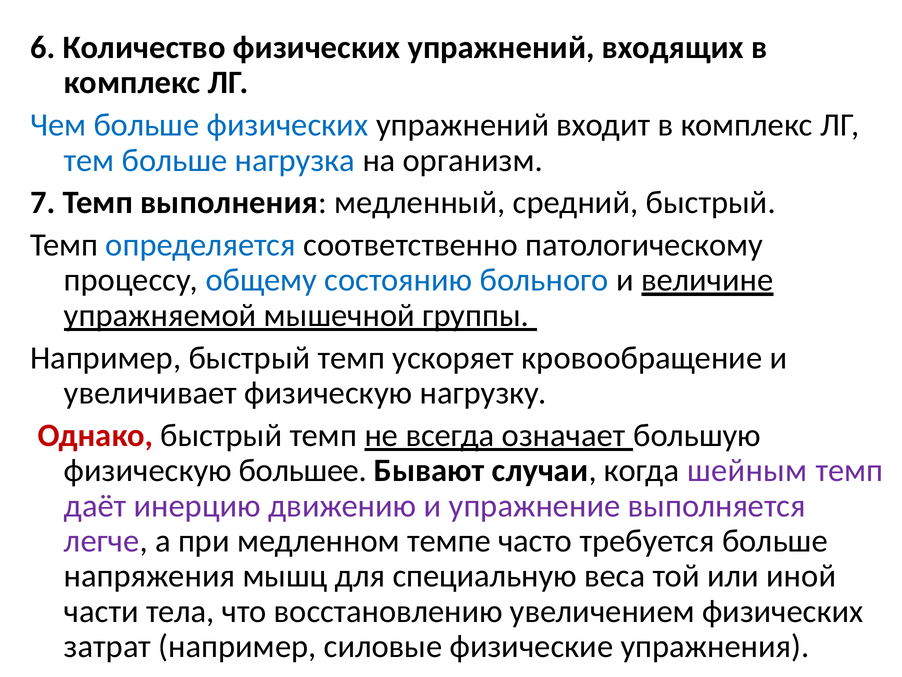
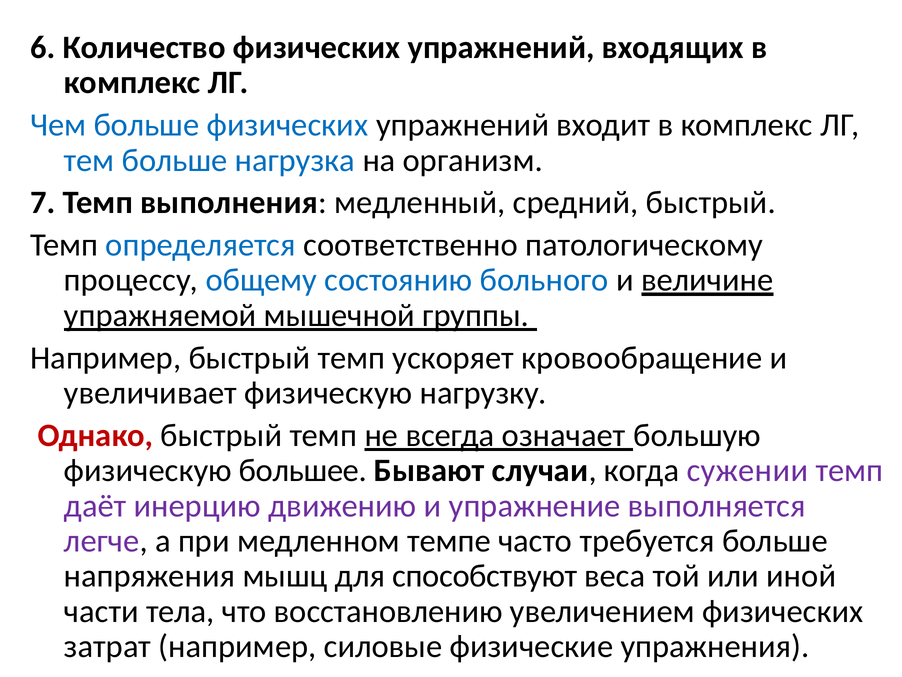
шейным: шейным -> сужении (747, 470)
специальную: специальную -> способствуют (485, 576)
